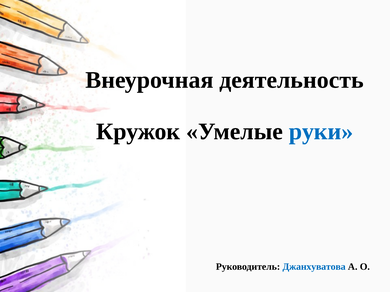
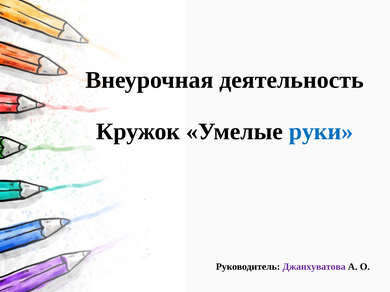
Джанхуватова colour: blue -> purple (314, 267)
